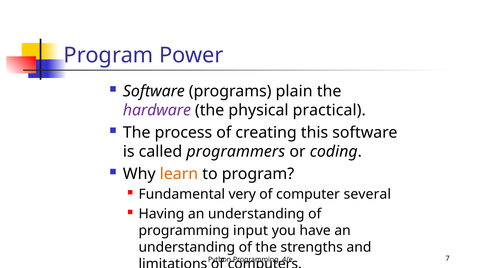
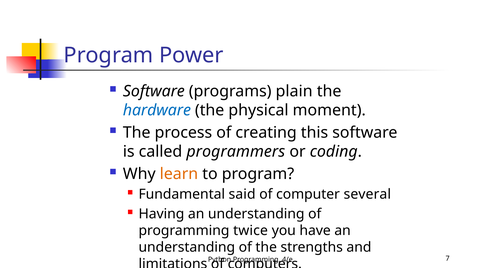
hardware colour: purple -> blue (157, 110)
practical: practical -> moment (329, 110)
very: very -> said (242, 195)
input: input -> twice (251, 231)
